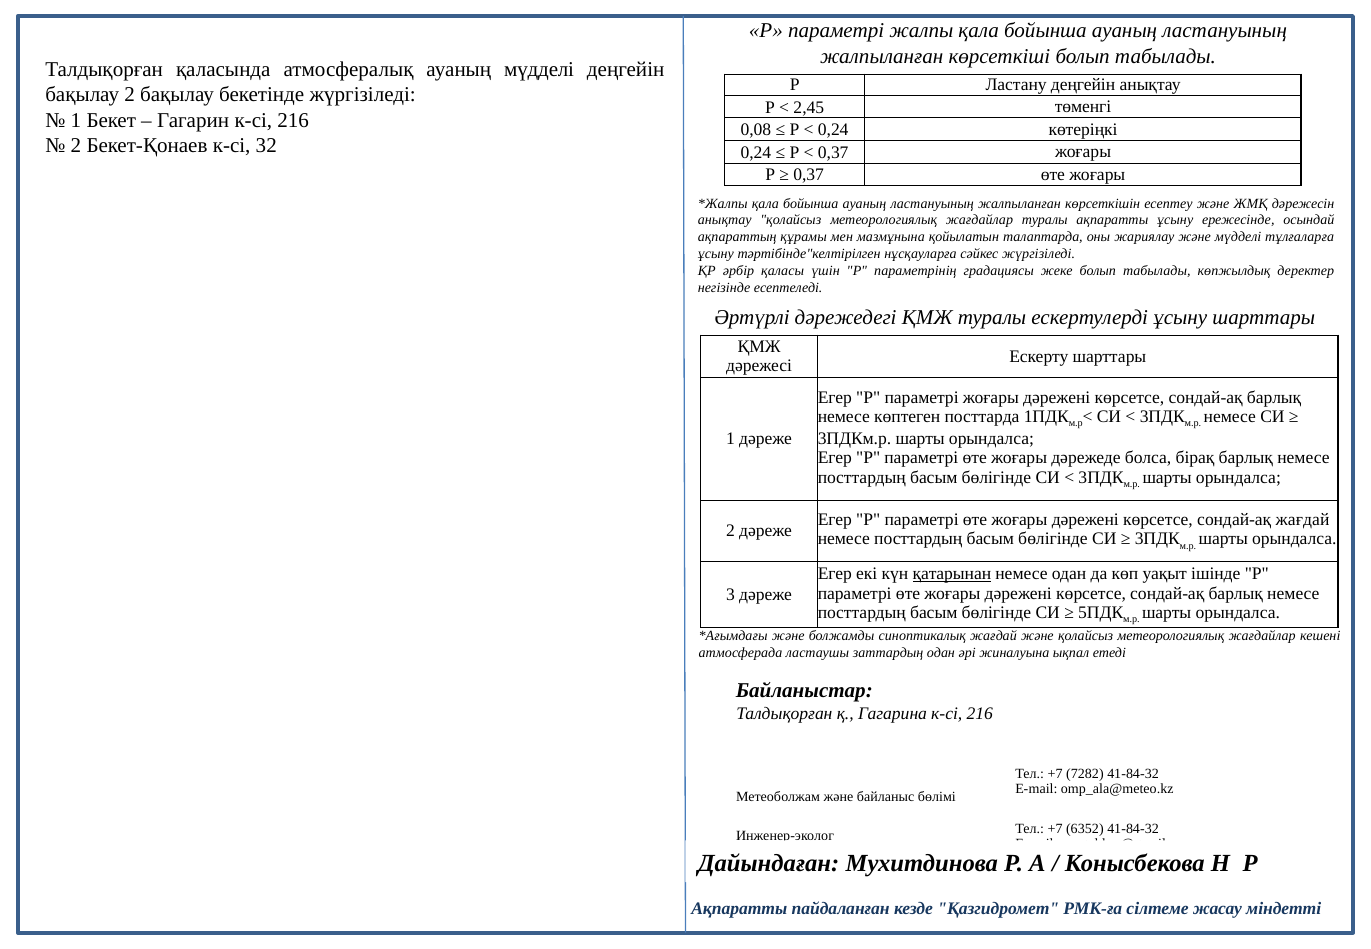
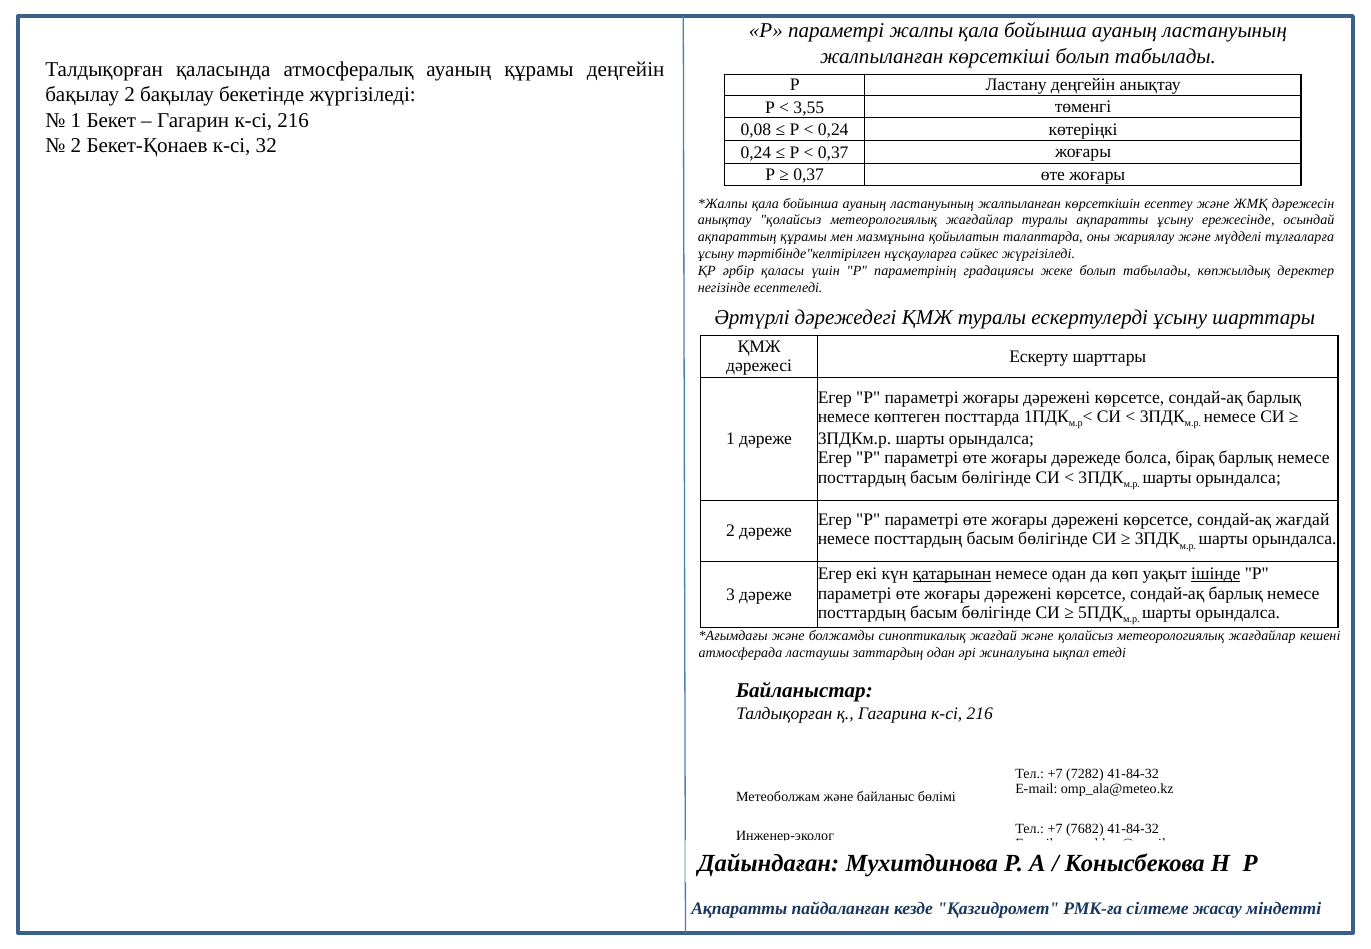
ауаның мүдделі: мүдделі -> құрамы (539, 70)
2,45: 2,45 -> 3,55 (809, 107)
ішінде underline: none -> present (1216, 574)
6352: 6352 -> 7682 (1085, 829)
